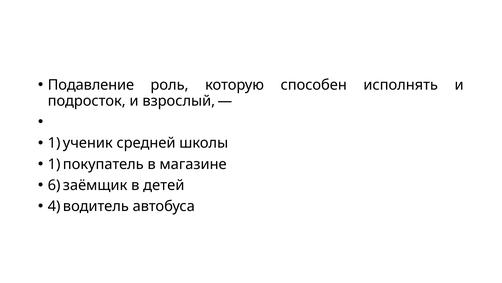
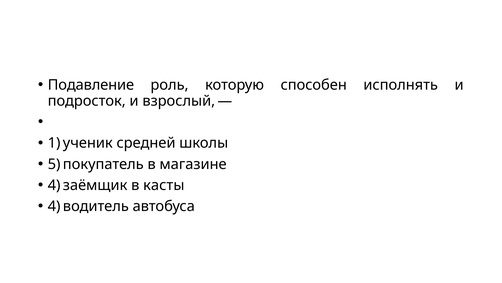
1: 1 -> 5 (54, 164)
6: 6 -> 4 (54, 185)
детей: детей -> касты (164, 185)
